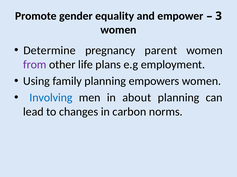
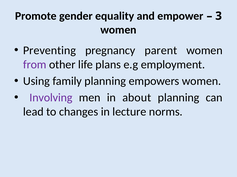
Determine: Determine -> Preventing (50, 51)
Involving colour: blue -> purple (51, 98)
carbon: carbon -> lecture (129, 112)
